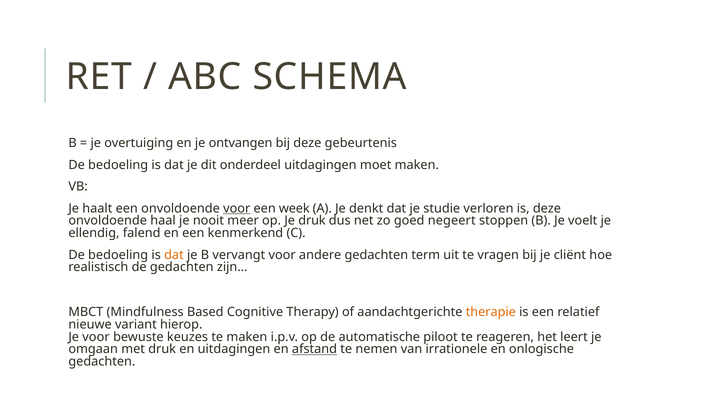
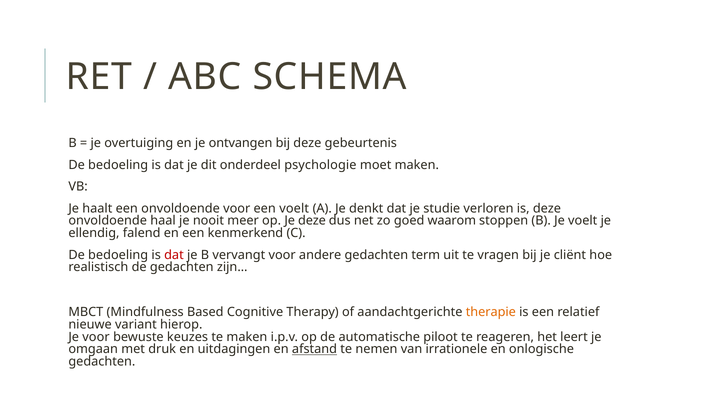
onderdeel uitdagingen: uitdagingen -> psychologie (320, 165)
voor underline: present -> none (237, 208)
een week: week -> voelt (294, 208)
Je druk: druk -> deze (312, 221)
negeert: negeert -> waarom (452, 221)
dat colour: orange -> red (174, 255)
